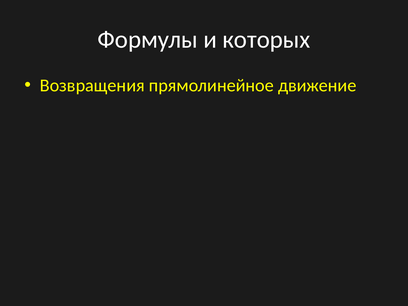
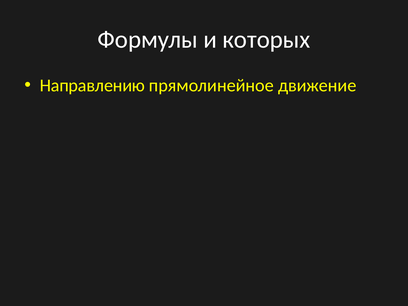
Возвращения: Возвращения -> Направлению (92, 86)
